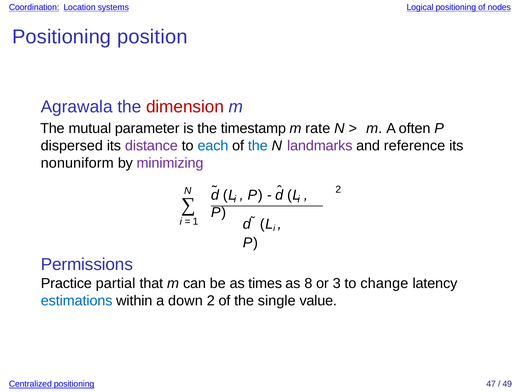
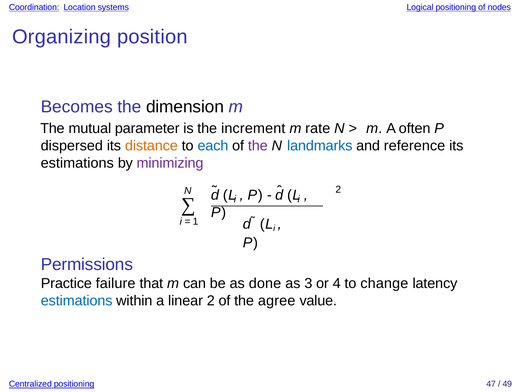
Positioning: Positioning -> Organizing (62, 37)
Agrawala: Agrawala -> Becomes (77, 107)
dimension colour: red -> black (185, 107)
timestamp: timestamp -> increment (253, 128)
distance colour: purple -> orange (151, 146)
the colour: blue -> purple (258, 146)
landmarks colour: purple -> blue (320, 146)
nonuniform: nonuniform -> estimations (77, 163)
partial: partial -> failure (116, 283)
times: times -> done (265, 283)
8: 8 -> 3 (308, 283)
3: 3 -> 4 (337, 283)
down: down -> linear (185, 301)
single: single -> agree (277, 301)
